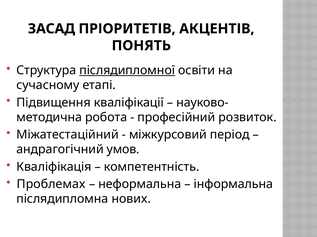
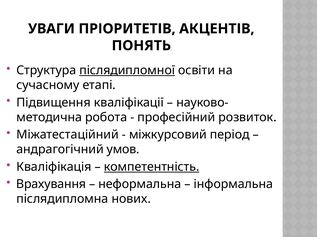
ЗАСАД: ЗАСАД -> УВАГИ (51, 29)
компетентність underline: none -> present (152, 167)
Проблемах: Проблемах -> Врахування (51, 185)
